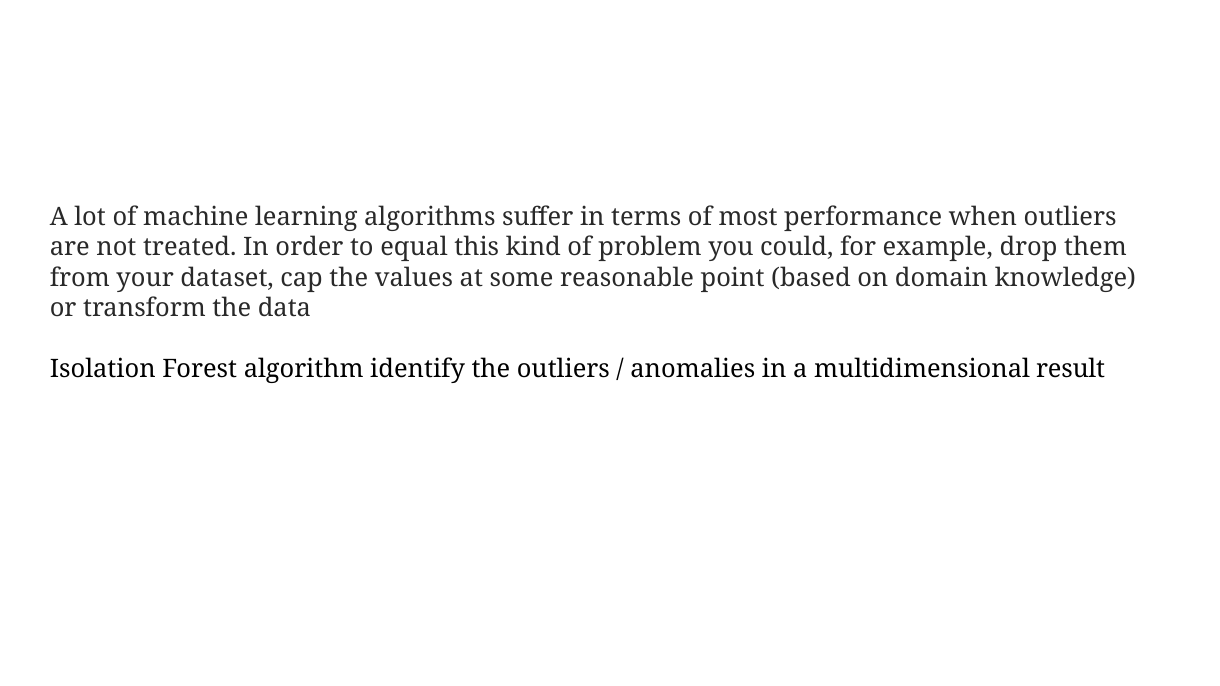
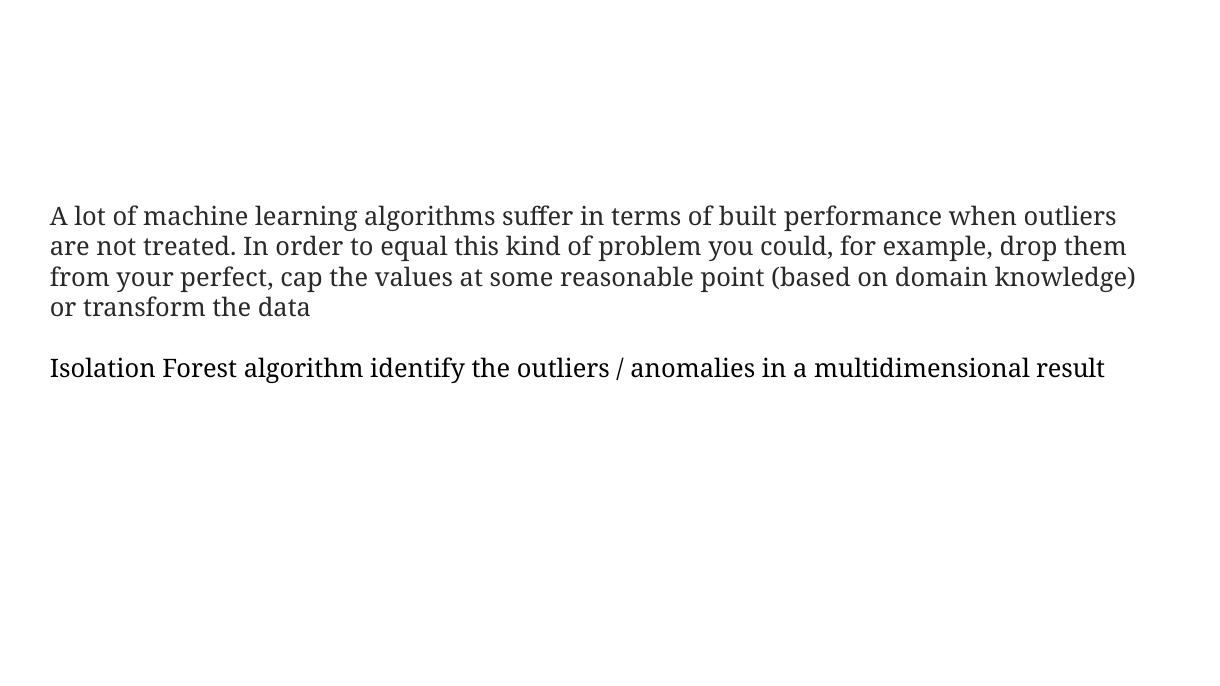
most: most -> built (748, 217)
dataset: dataset -> perfect (227, 278)
